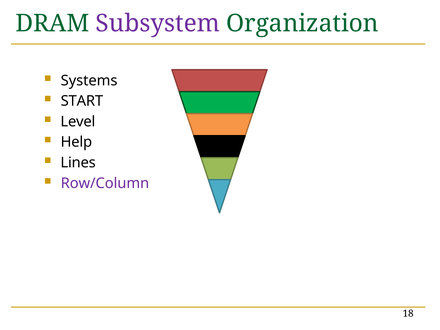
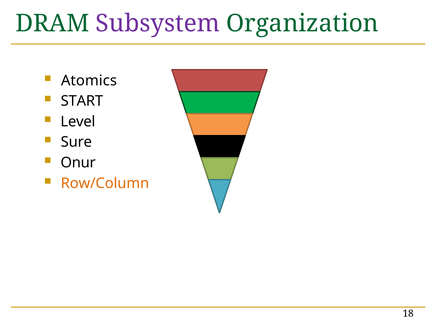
Systems: Systems -> Atomics (89, 81)
Help: Help -> Sure (76, 142)
Lines: Lines -> Onur (78, 163)
Row/Column colour: purple -> orange (105, 183)
